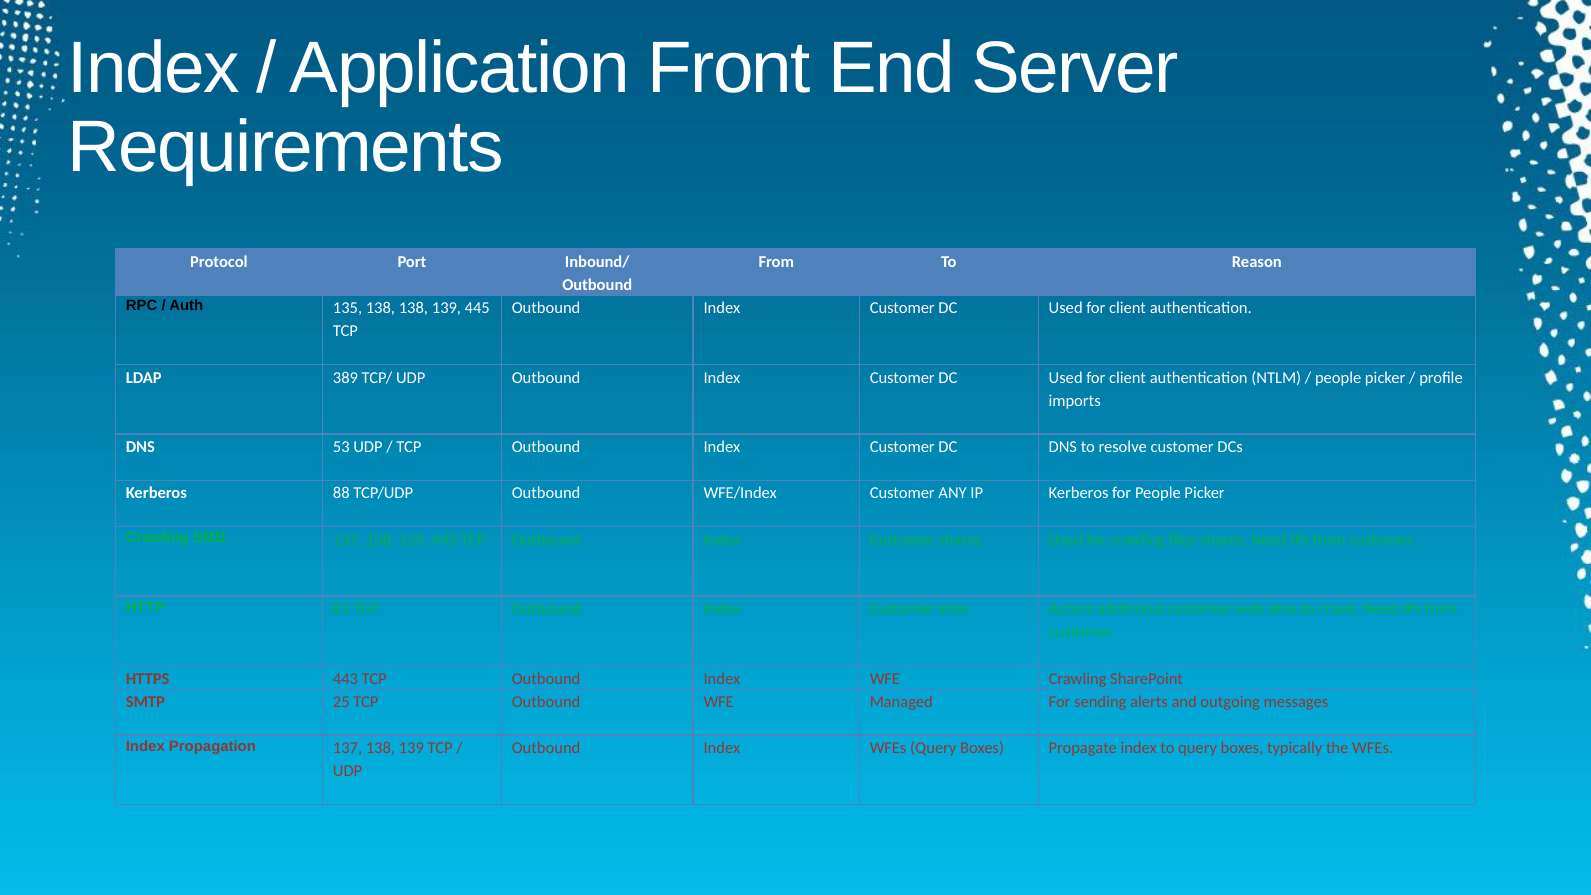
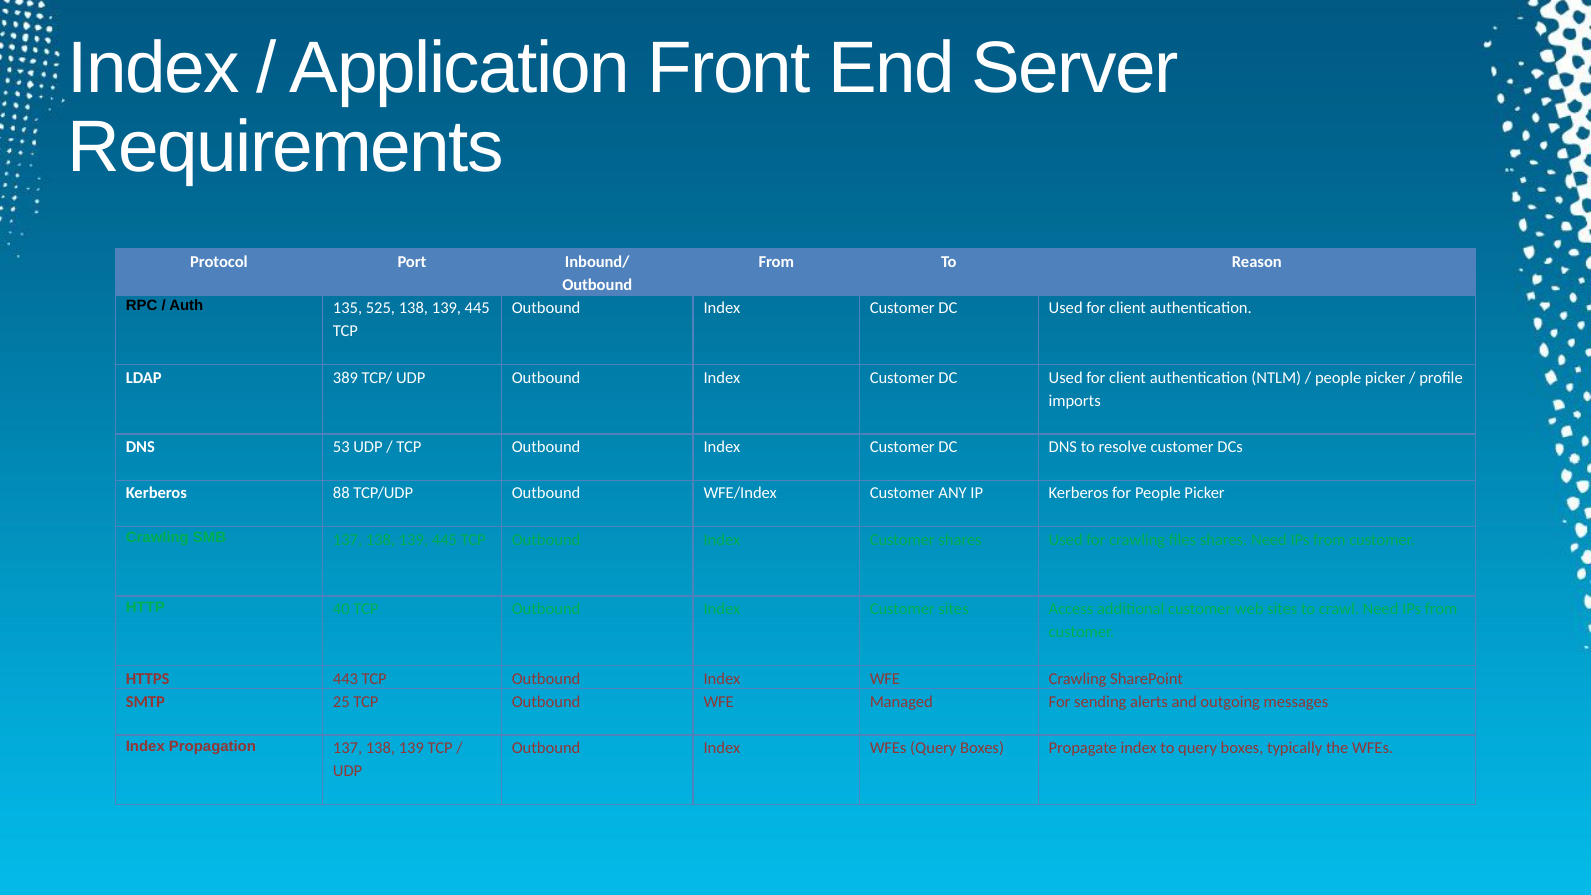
135 138: 138 -> 525 (380, 308)
81: 81 -> 40 (341, 609)
